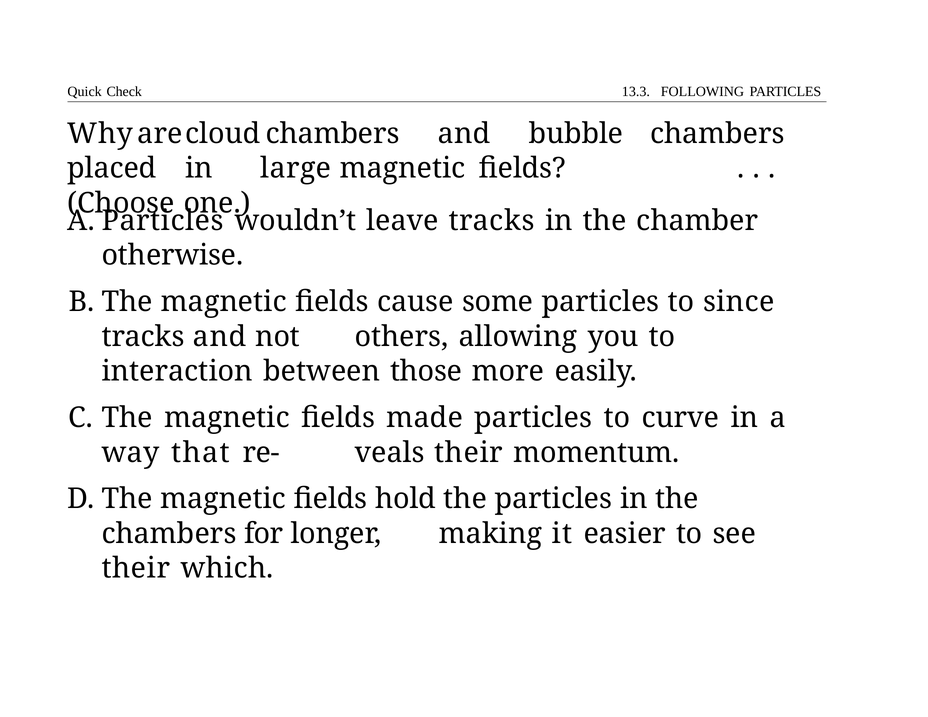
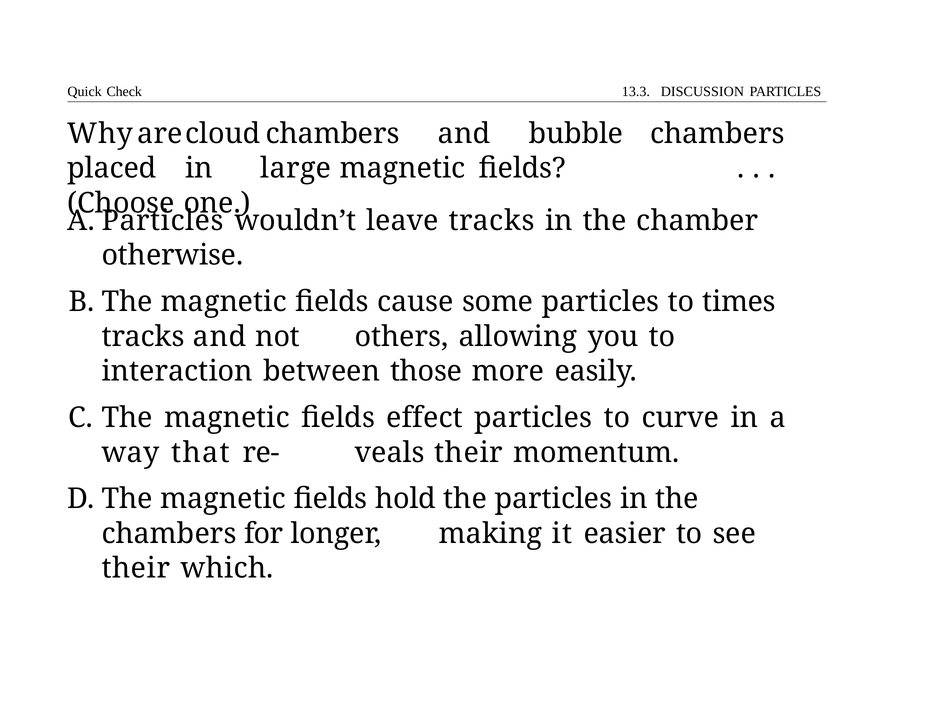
FOLLOWING: FOLLOWING -> DISCUSSION (702, 92)
since: since -> times (739, 302)
made: made -> effect (425, 418)
